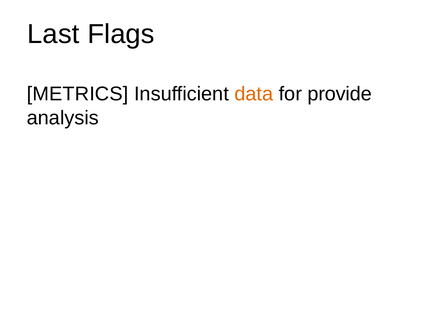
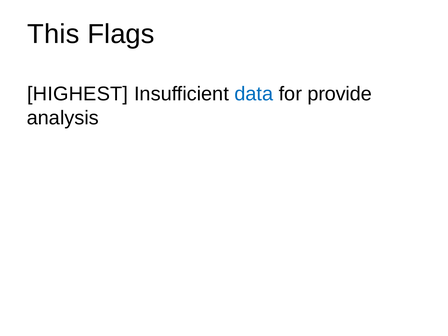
Last: Last -> This (53, 34)
METRICS: METRICS -> HIGHEST (78, 94)
data colour: orange -> blue (254, 94)
